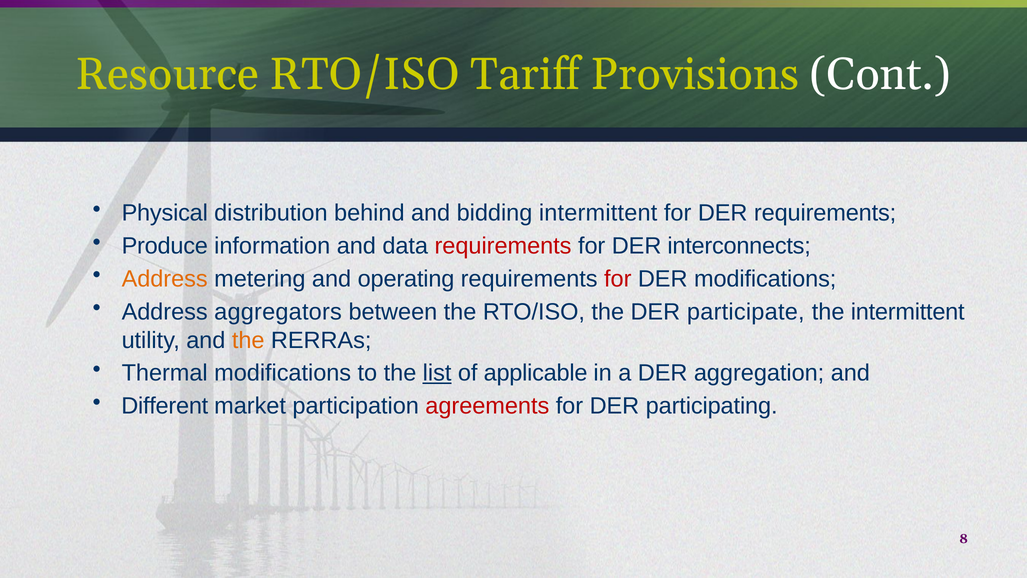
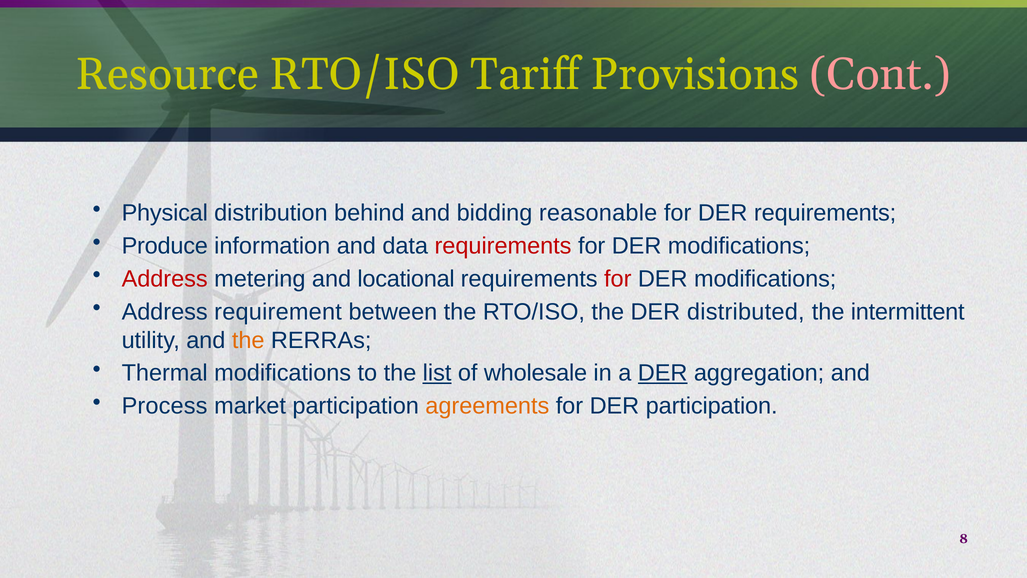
Cont colour: white -> pink (880, 74)
bidding intermittent: intermittent -> reasonable (598, 213)
interconnects: interconnects -> modifications (739, 246)
Address colour: orange -> red (165, 279)
operating: operating -> locational (406, 279)
aggregators: aggregators -> requirement (278, 312)
participate: participate -> distributed (746, 312)
applicable: applicable -> wholesale (536, 373)
DER underline: none -> present (663, 373)
Different: Different -> Process (165, 406)
agreements colour: red -> orange (487, 406)
DER participating: participating -> participation (712, 406)
